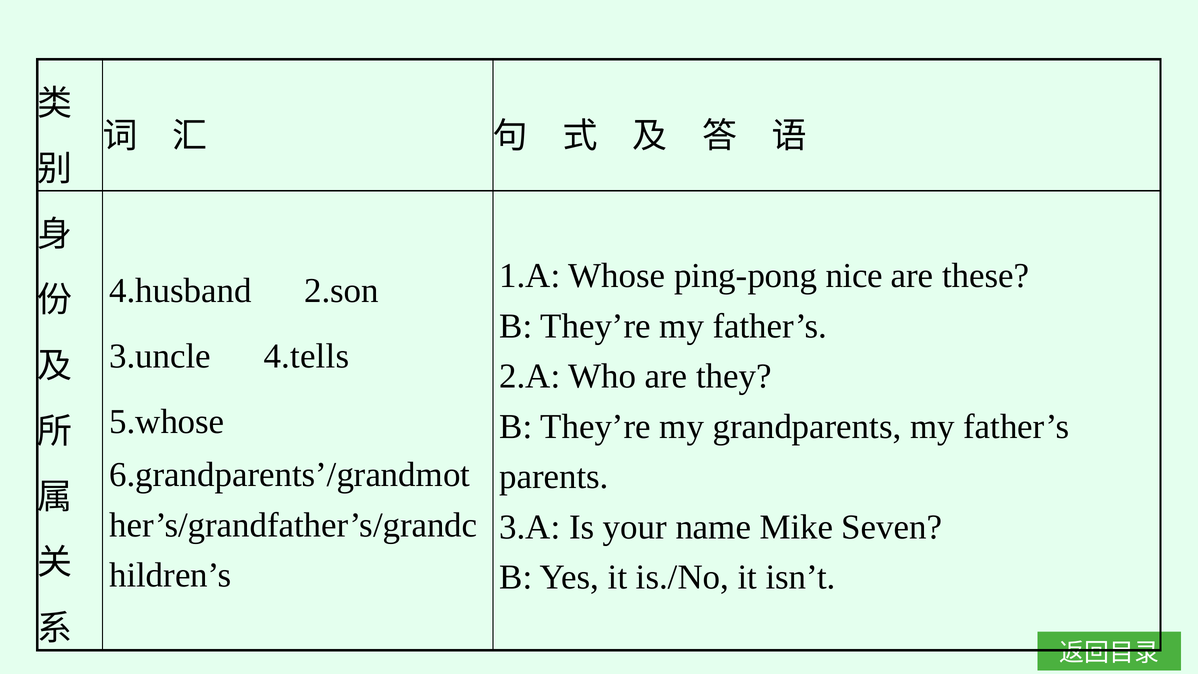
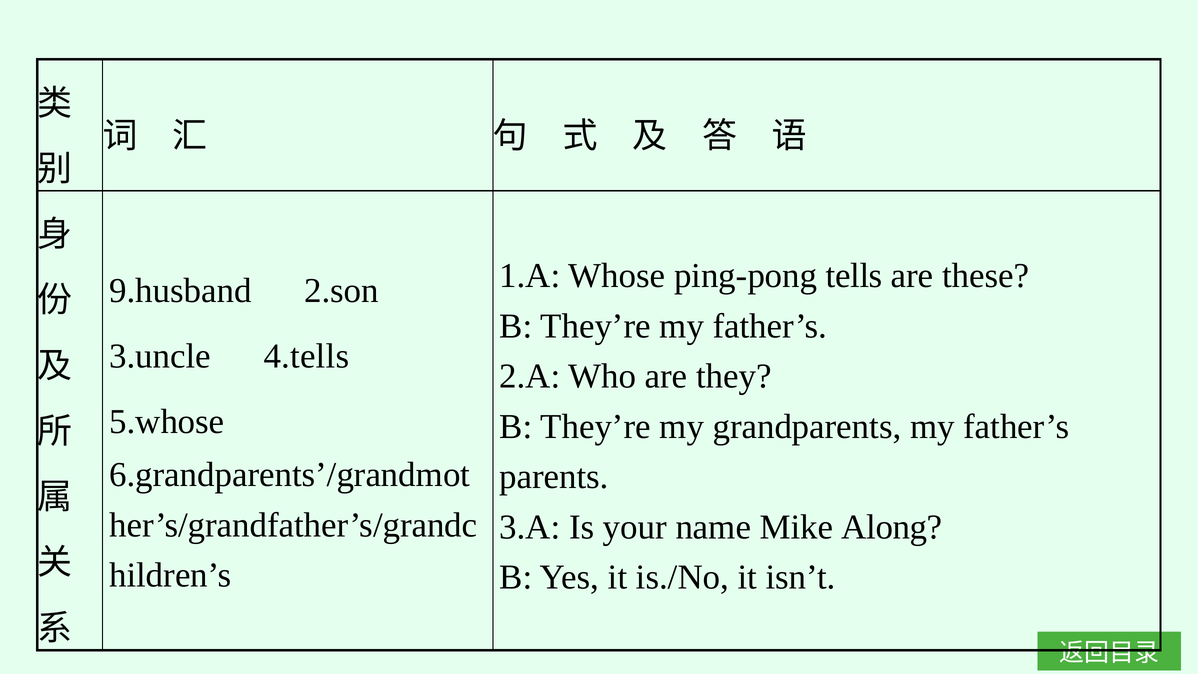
nice: nice -> tells (854, 276)
4.husband: 4.husband -> 9.husband (180, 291)
Seven: Seven -> Along (892, 527)
